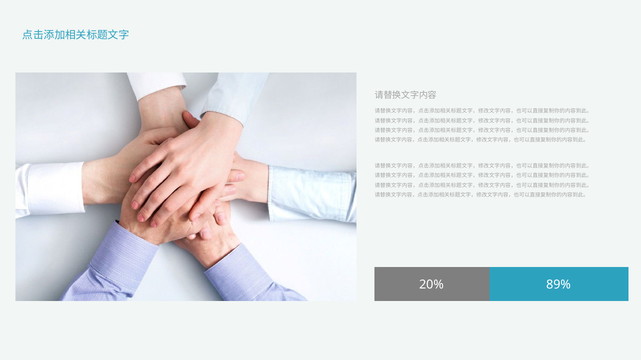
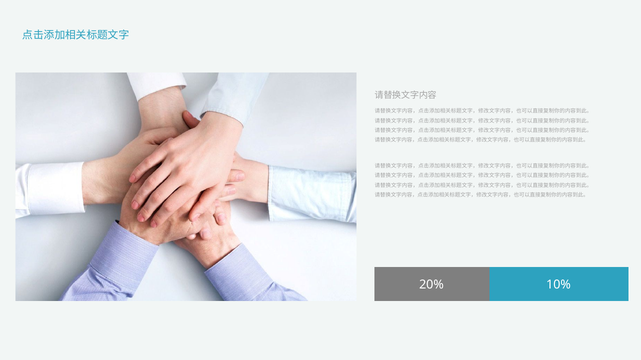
89%: 89% -> 10% (559, 285)
